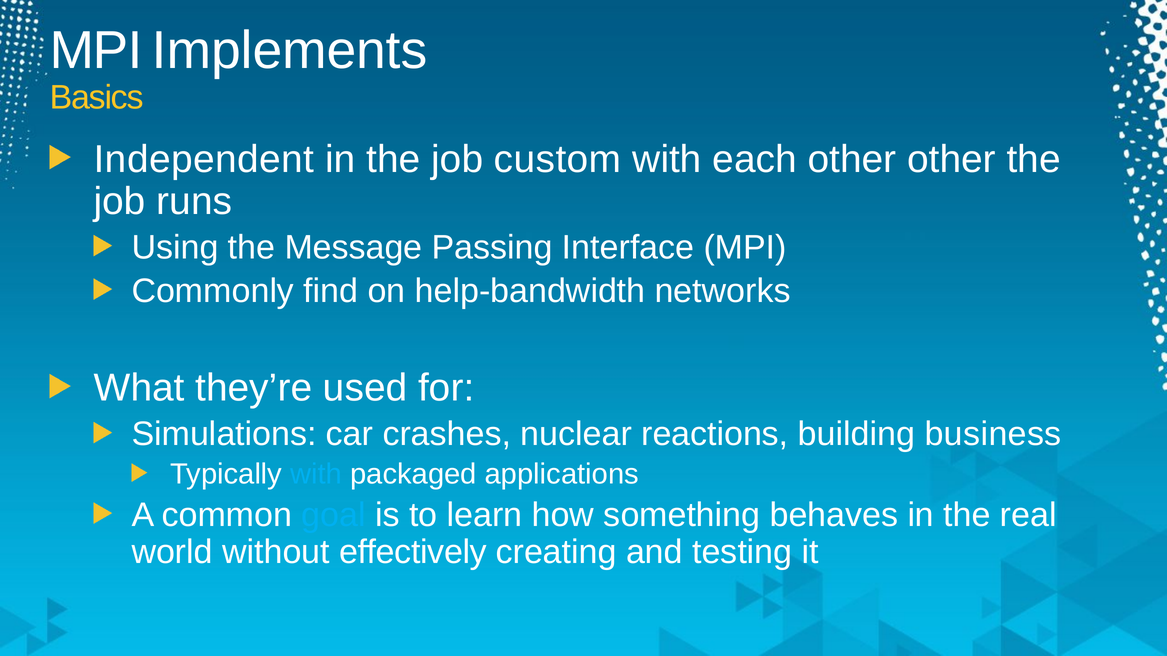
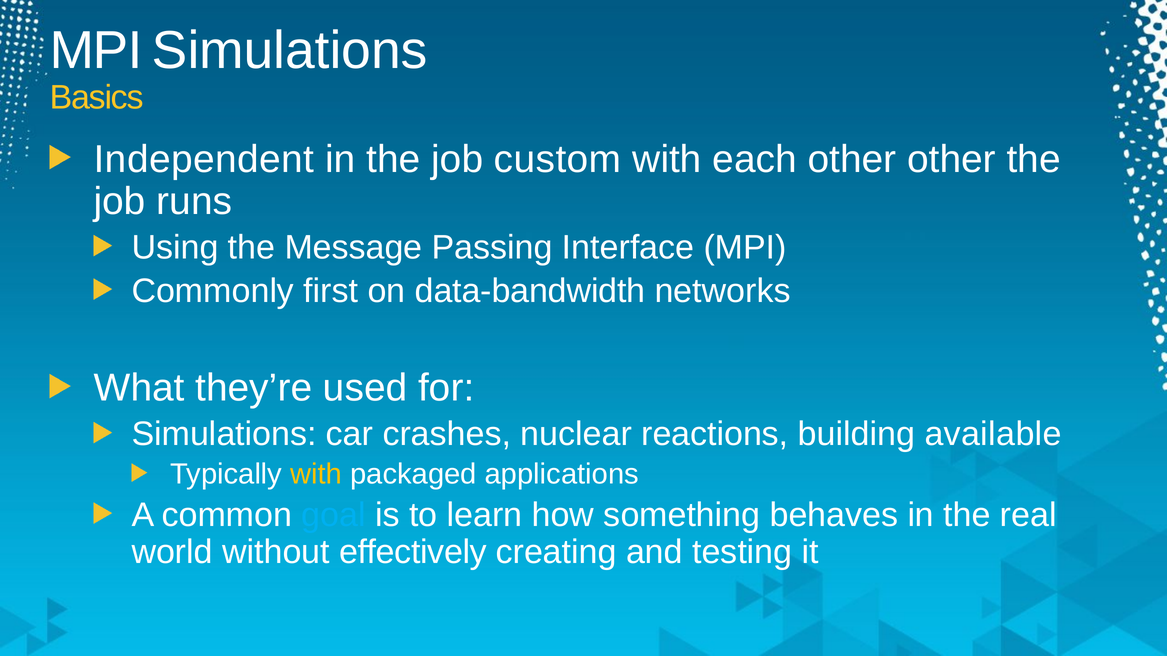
MPI Implements: Implements -> Simulations (290, 50)
find: find -> first (331, 291)
help-bandwidth: help-bandwidth -> data-bandwidth (530, 291)
business: business -> available (993, 435)
with colour: light blue -> yellow (316, 475)
